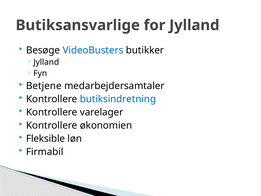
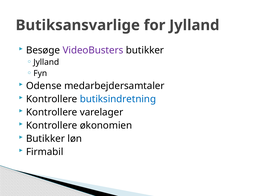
VideoBusters colour: blue -> purple (93, 50)
Betjene: Betjene -> Odense (44, 86)
Fleksible: Fleksible -> Butikker (45, 138)
